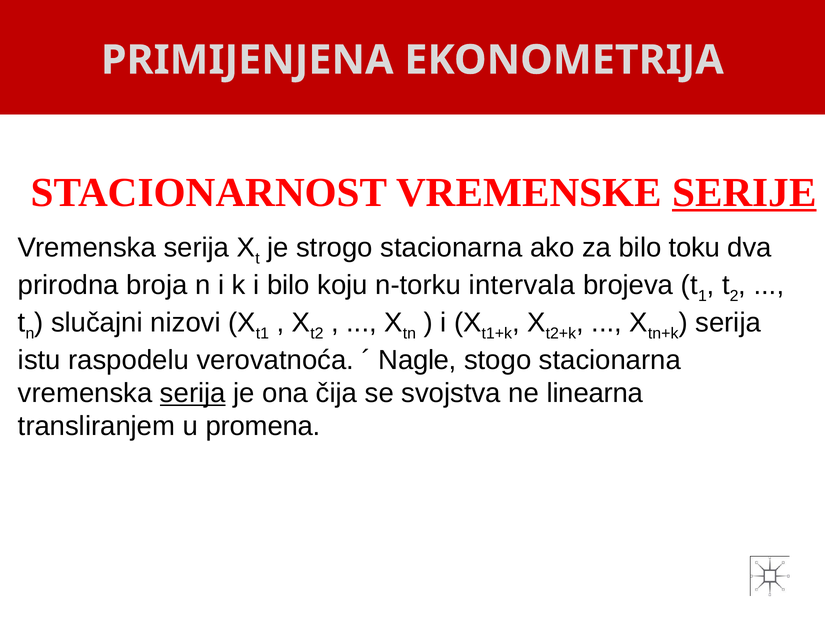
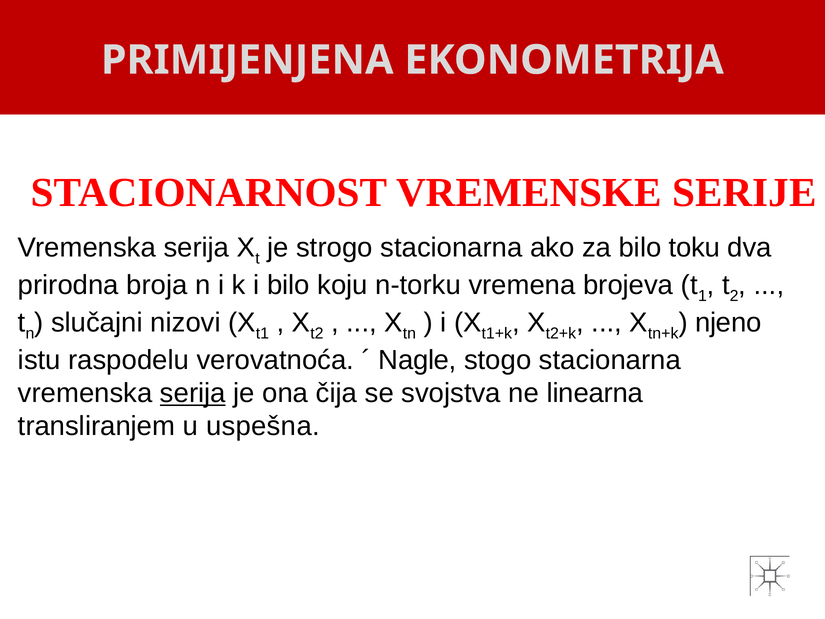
SERIJE underline: present -> none (744, 192)
intervala: intervala -> vremena (522, 285)
serija: serija -> njeno (728, 323)
promena: promena -> uspešna (263, 426)
